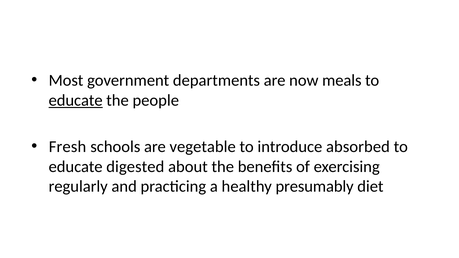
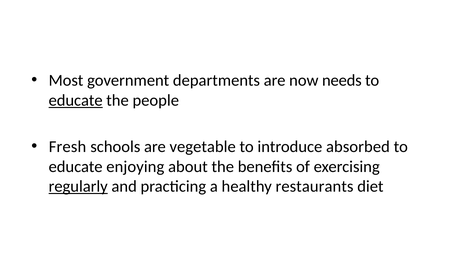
meals: meals -> needs (342, 80)
digested: digested -> enjoying (135, 167)
regularly underline: none -> present (78, 187)
presumably: presumably -> restaurants (314, 187)
